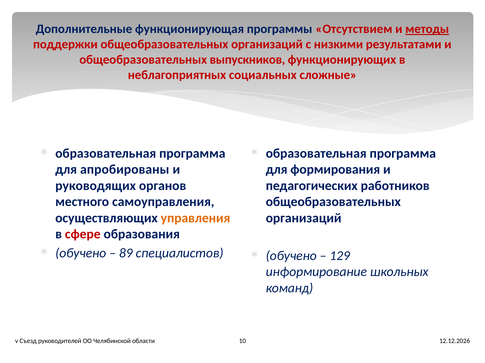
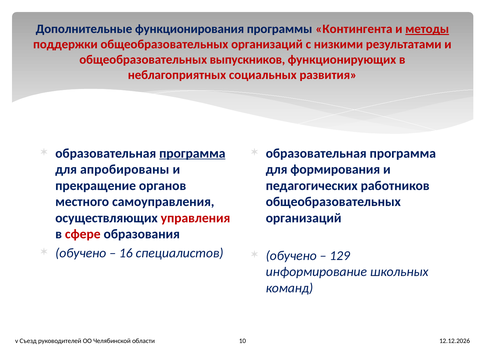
функционирующая: функционирующая -> функционирования (190, 29)
Отсутствием: Отсутствием -> Контингента (354, 29)
сложные: сложные -> развития (328, 75)
программа underline: none -> present (192, 154)
руководящих: руководящих -> прекращение (96, 186)
управления colour: orange -> red (195, 218)
89: 89 -> 16 (126, 253)
